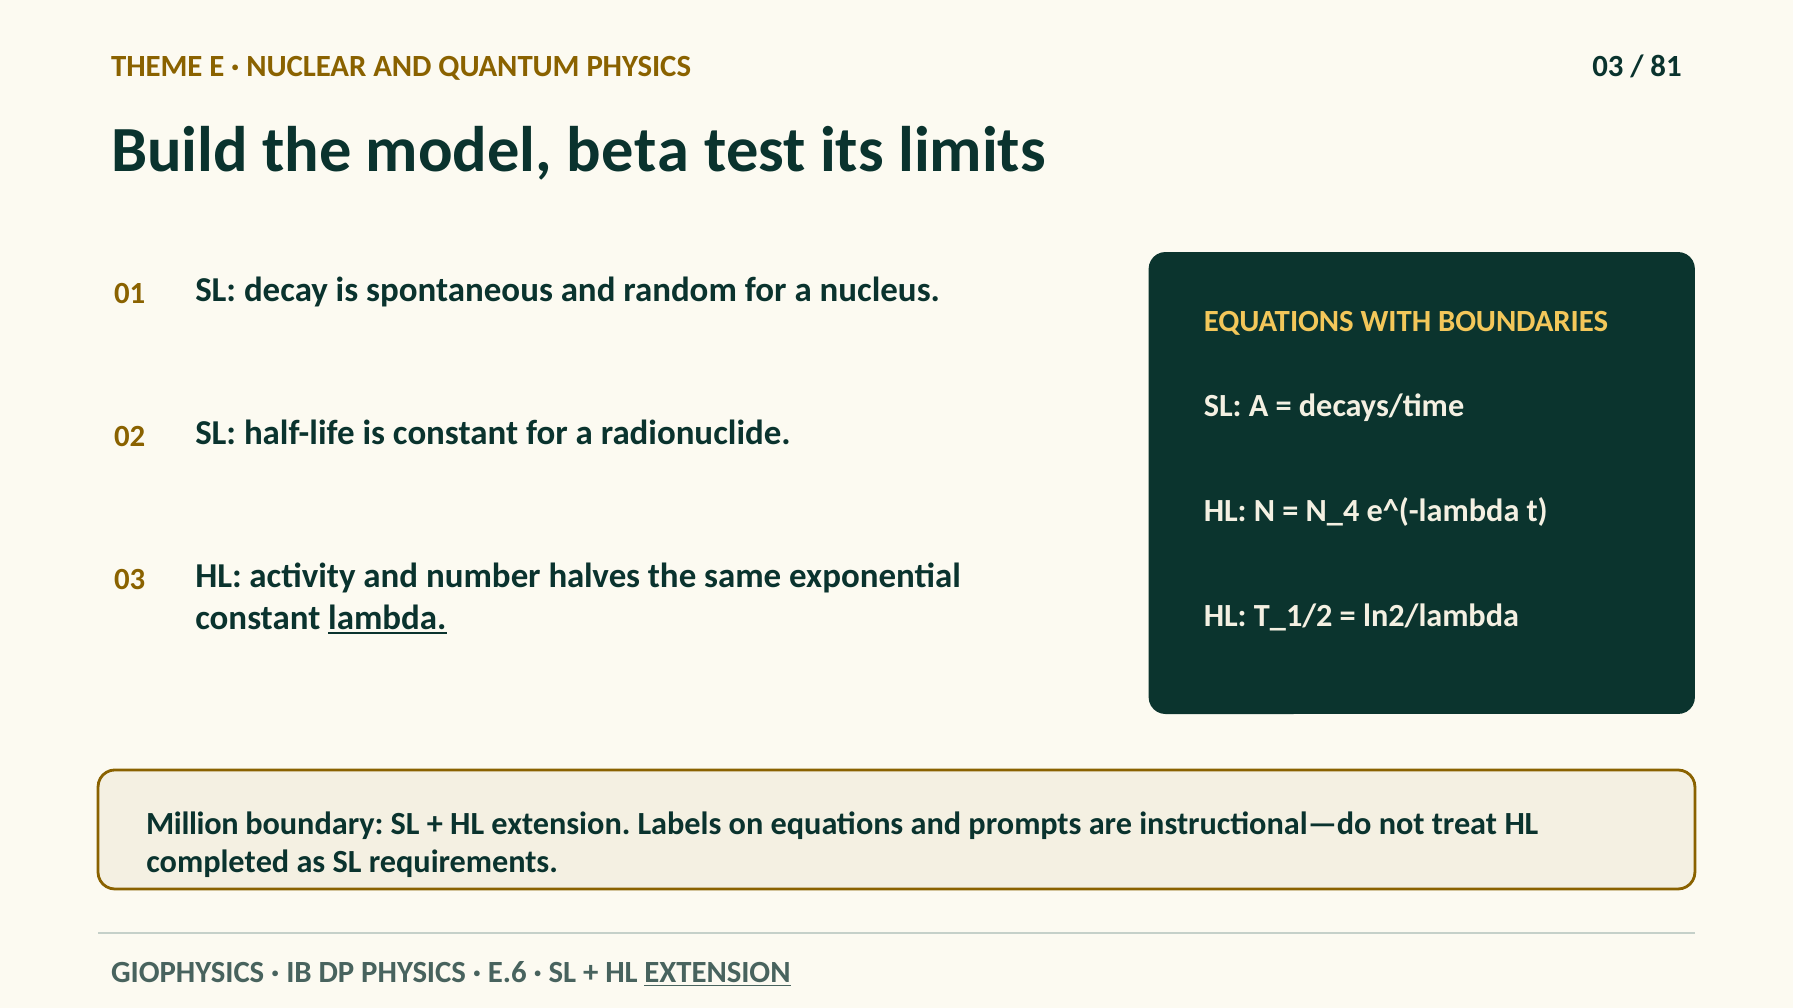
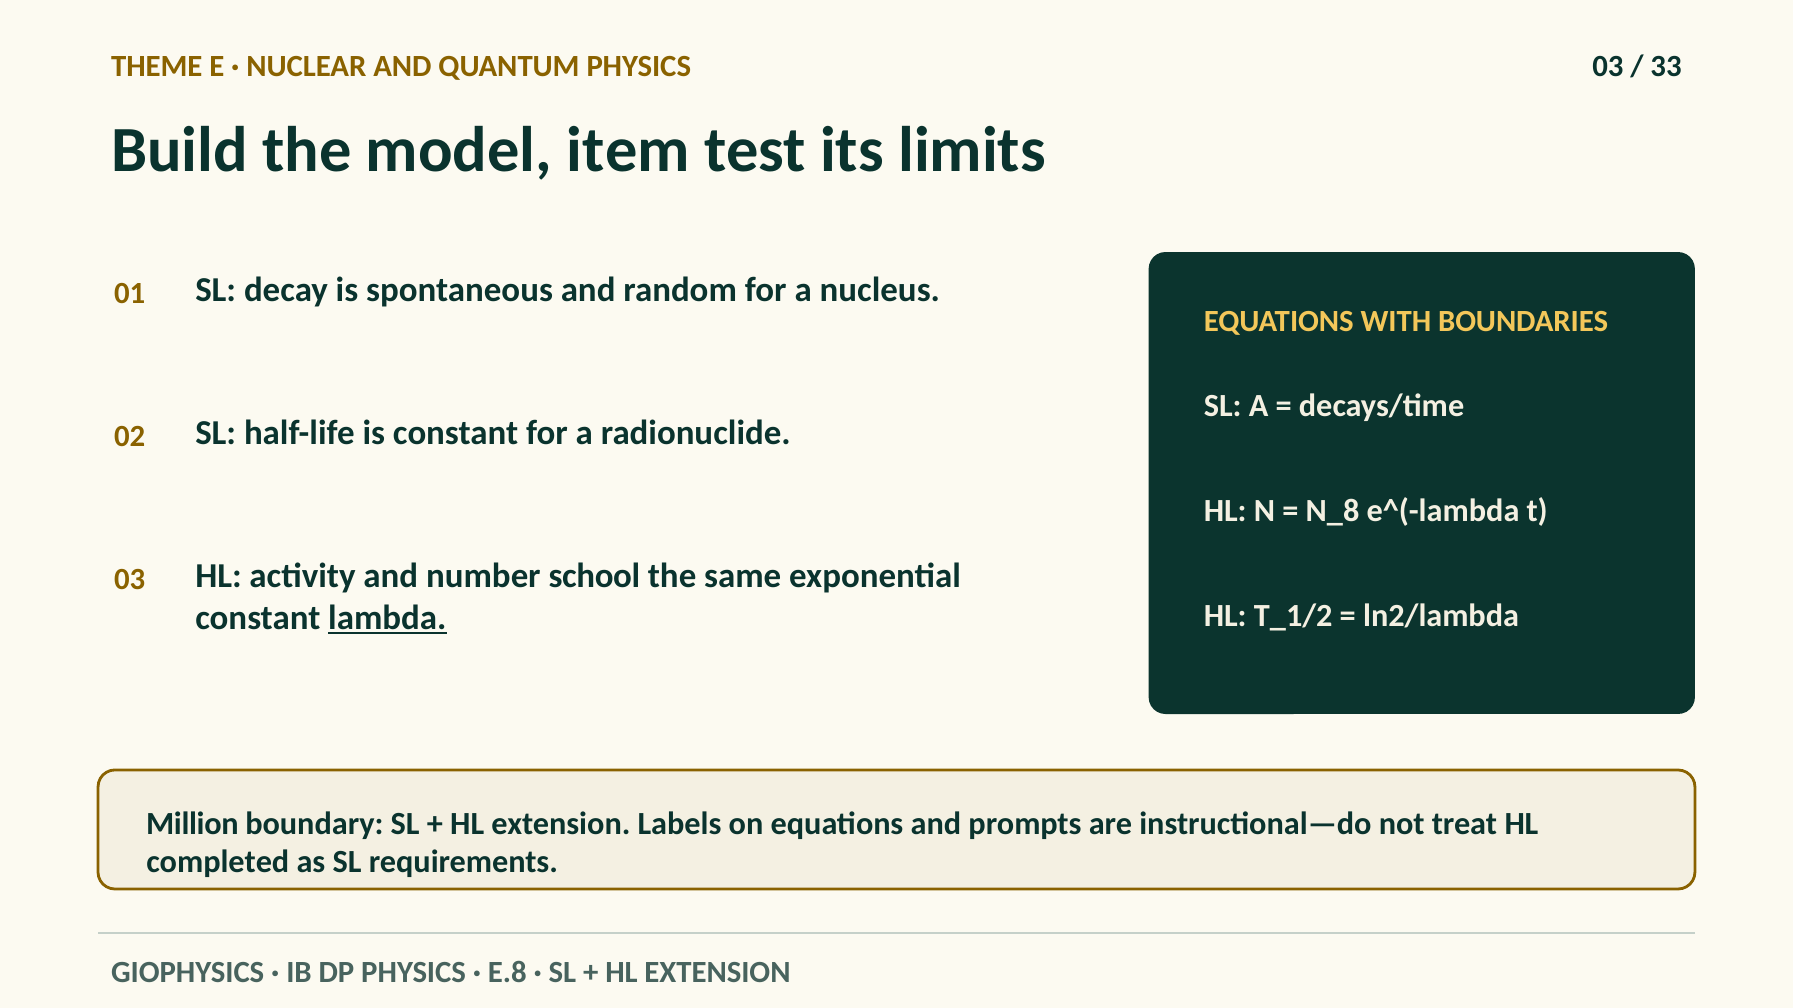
81: 81 -> 33 (1666, 66)
beta: beta -> item (628, 151)
N_4: N_4 -> N_8 (1333, 511)
halves: halves -> school (594, 576)
E.6: E.6 -> E.8 (507, 973)
EXTENSION underline: present -> none (718, 973)
